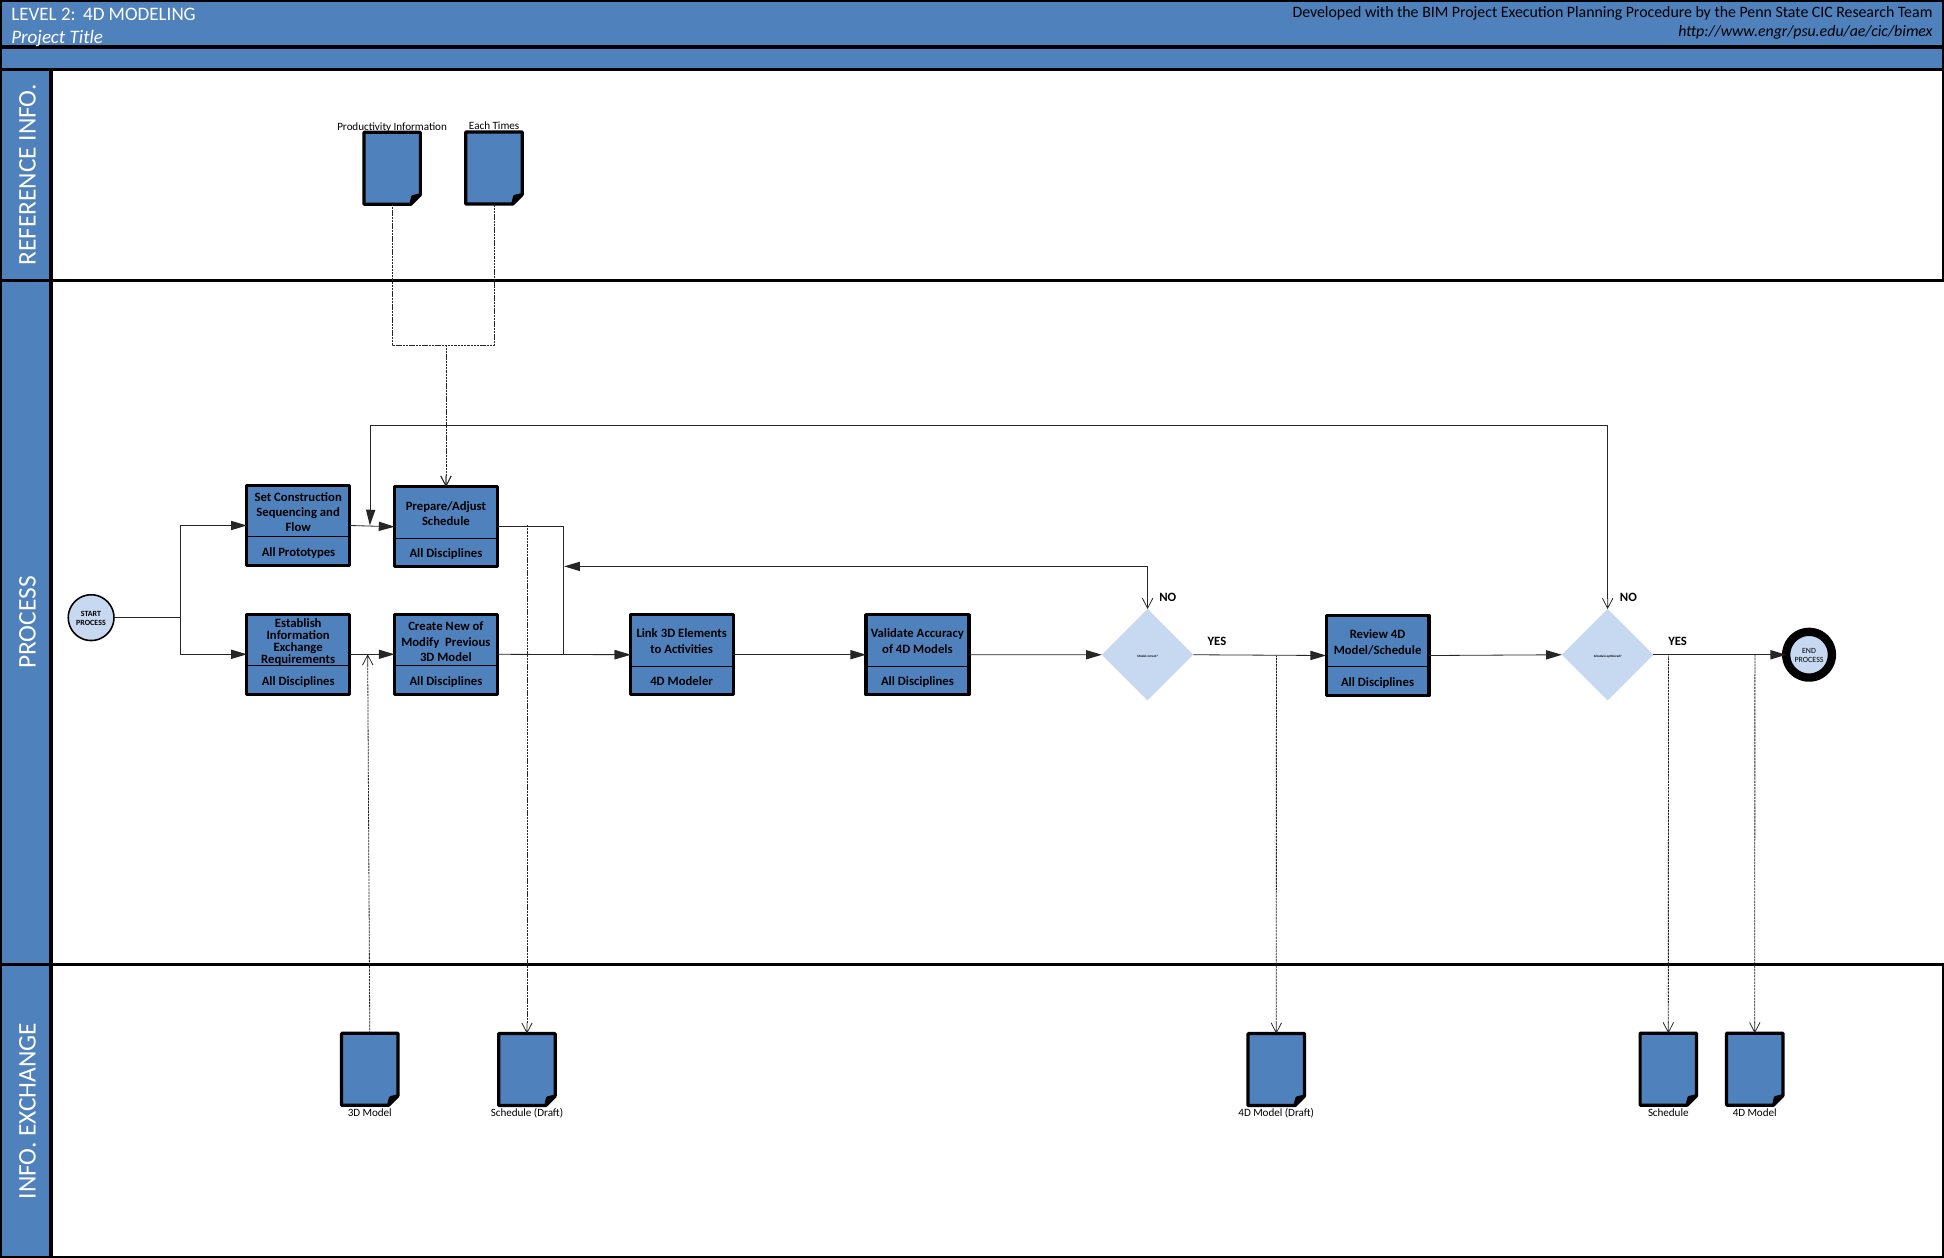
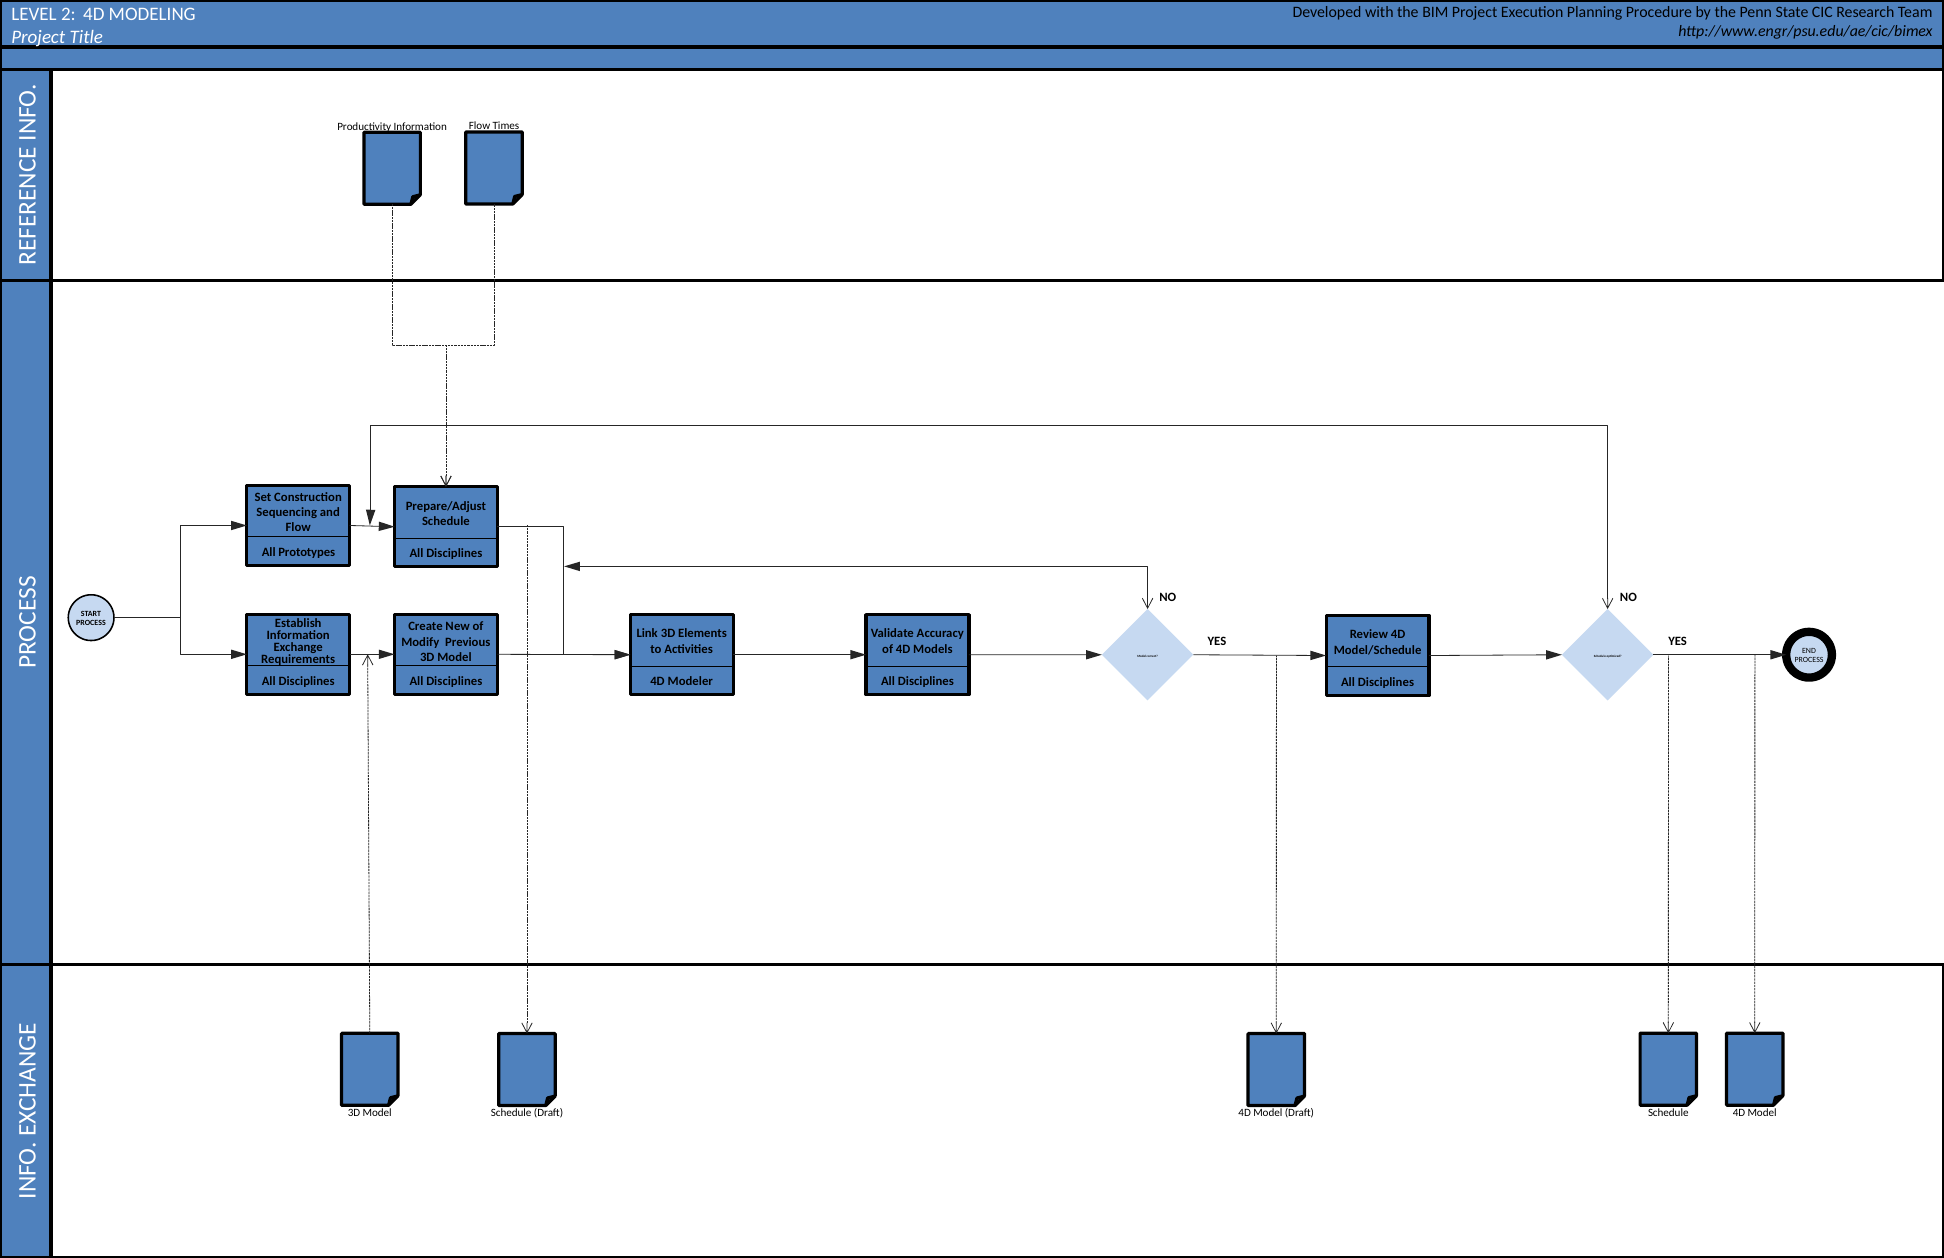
Information Each: Each -> Flow (480, 126)
